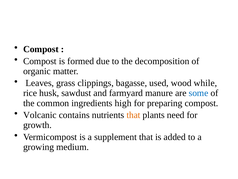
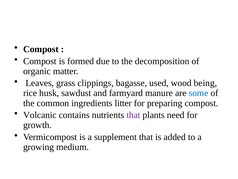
while: while -> being (205, 83)
high: high -> litter (123, 103)
that colour: orange -> purple (133, 115)
